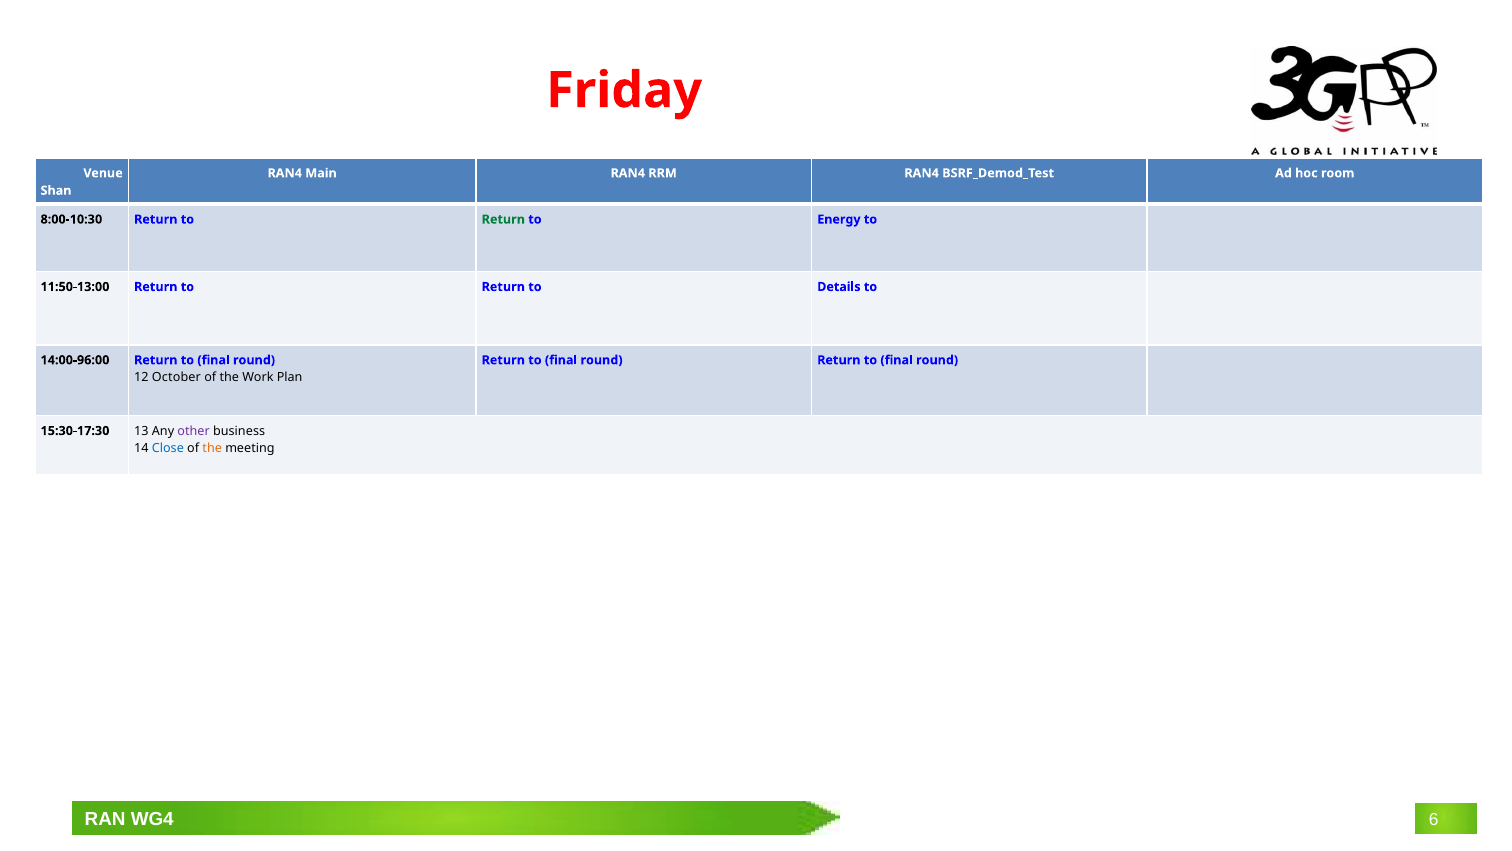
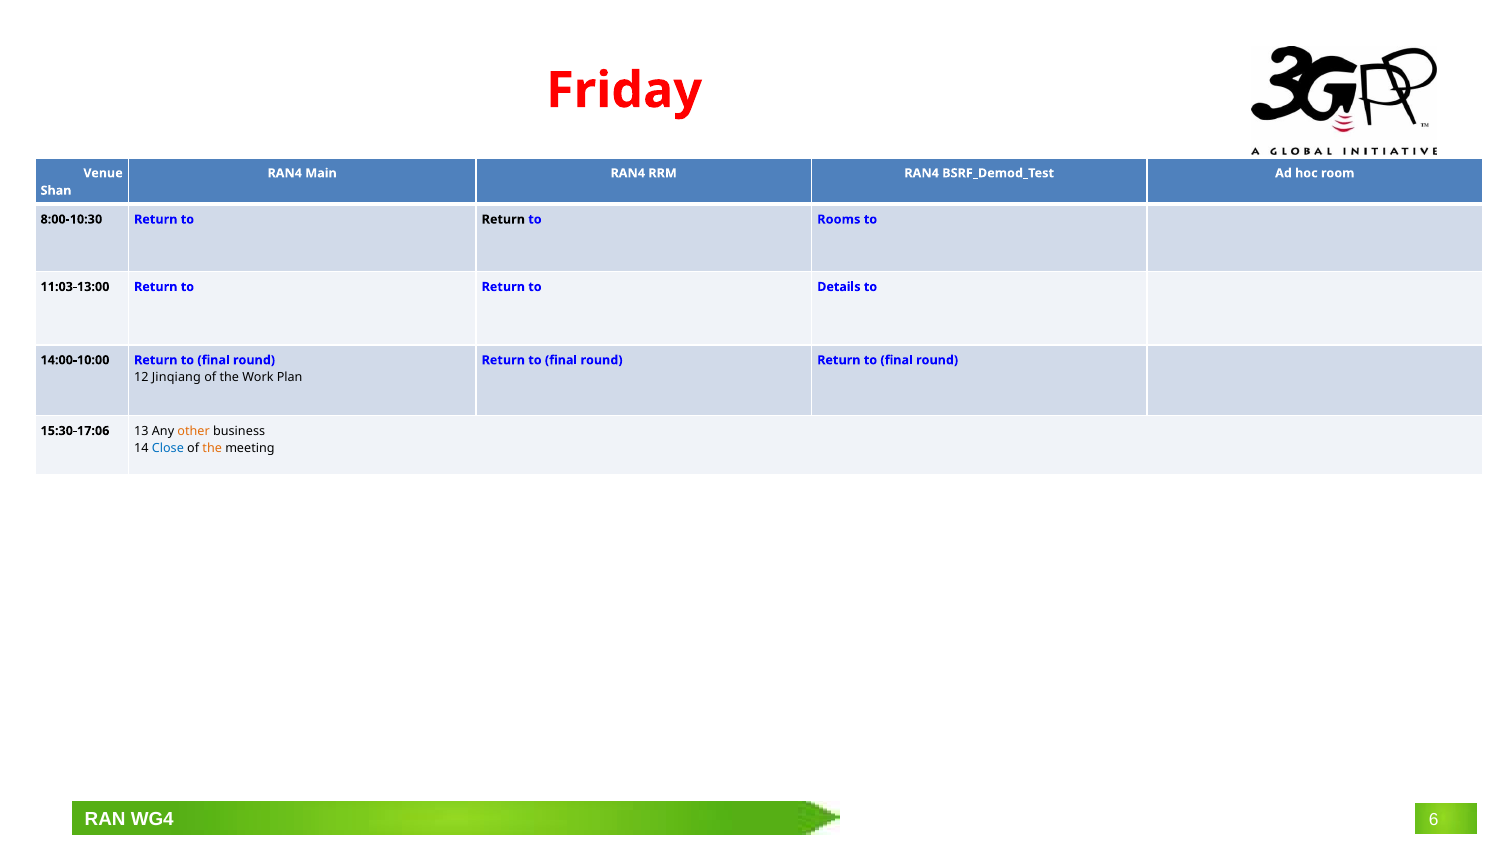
Return colour: green -> black (503, 219)
Energy: Energy -> Rooms (839, 219)
11:50-13:00: 11:50-13:00 -> 11:03-13:00 (75, 287)
14:00-96:00: 14:00-96:00 -> 14:00-10:00 (75, 360)
October: October -> Jinqiang (176, 377)
15:30-17:30: 15:30-17:30 -> 15:30-17:06 (75, 431)
other colour: purple -> orange (194, 431)
